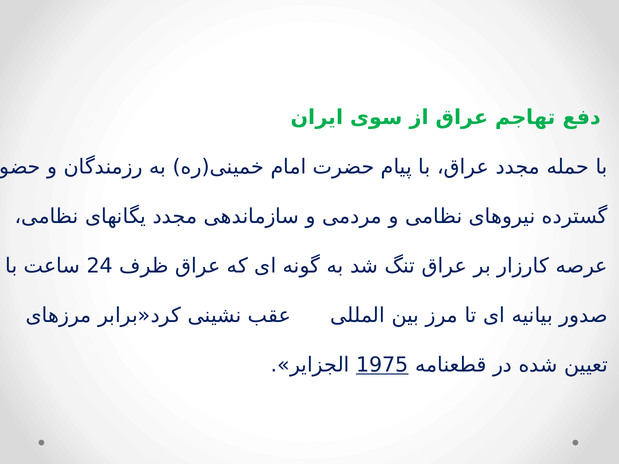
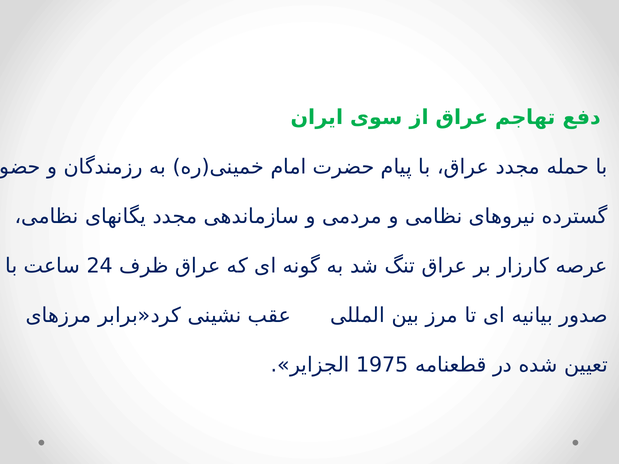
1975 underline: present -> none (382, 365)
